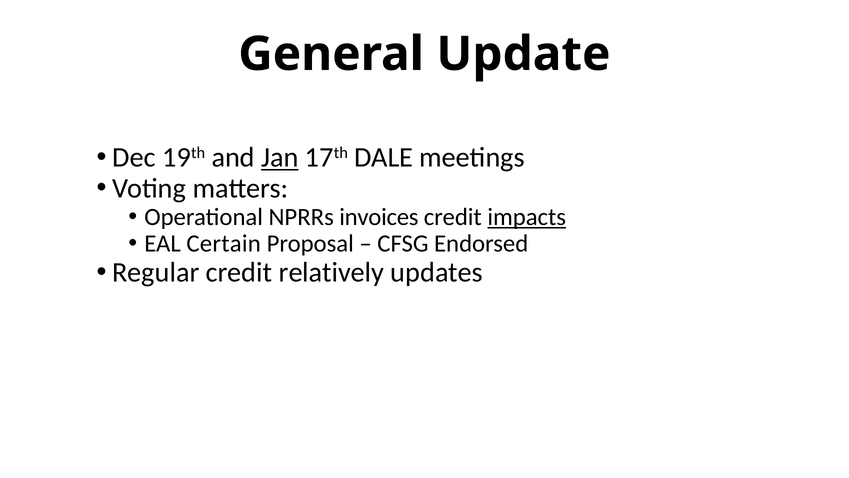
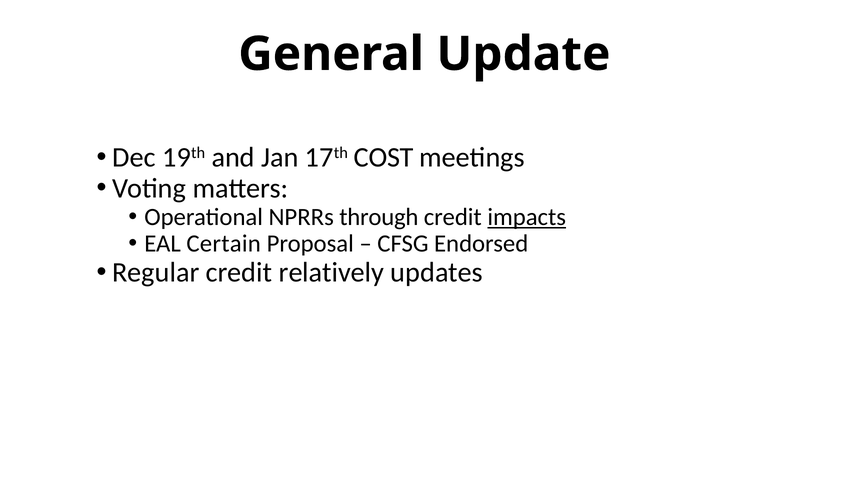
Jan underline: present -> none (280, 157)
DALE: DALE -> COST (384, 157)
invoices: invoices -> through (379, 217)
